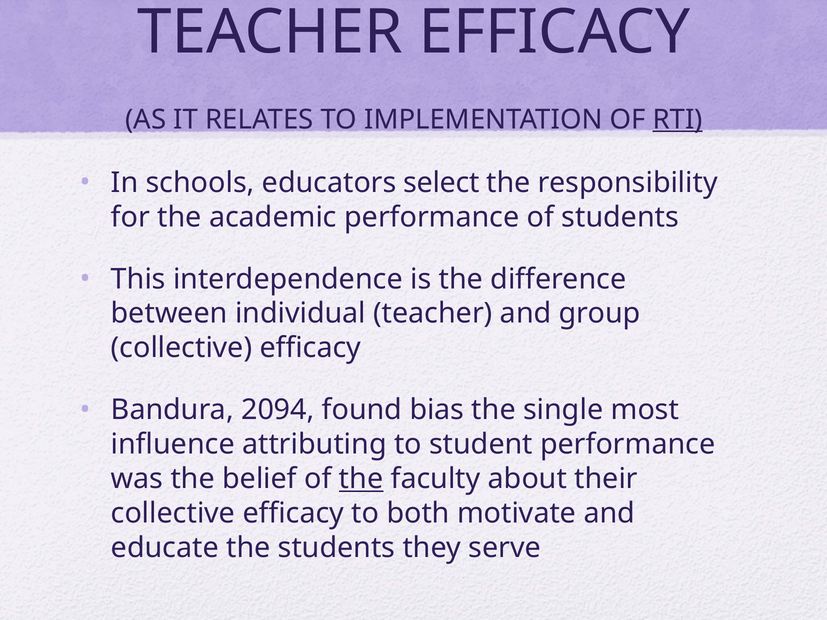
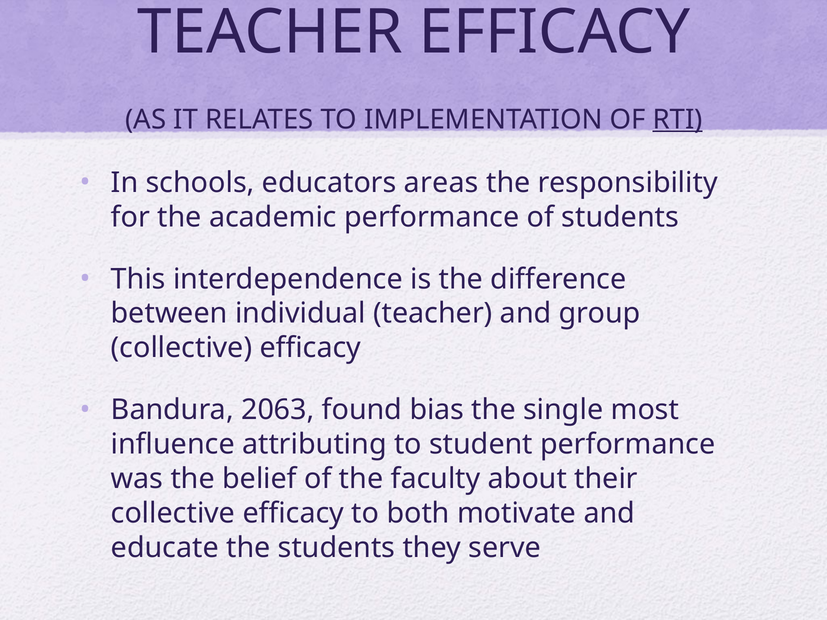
select: select -> areas (441, 183)
2094: 2094 -> 2063 (278, 410)
the underline: present -> none (361, 479)
